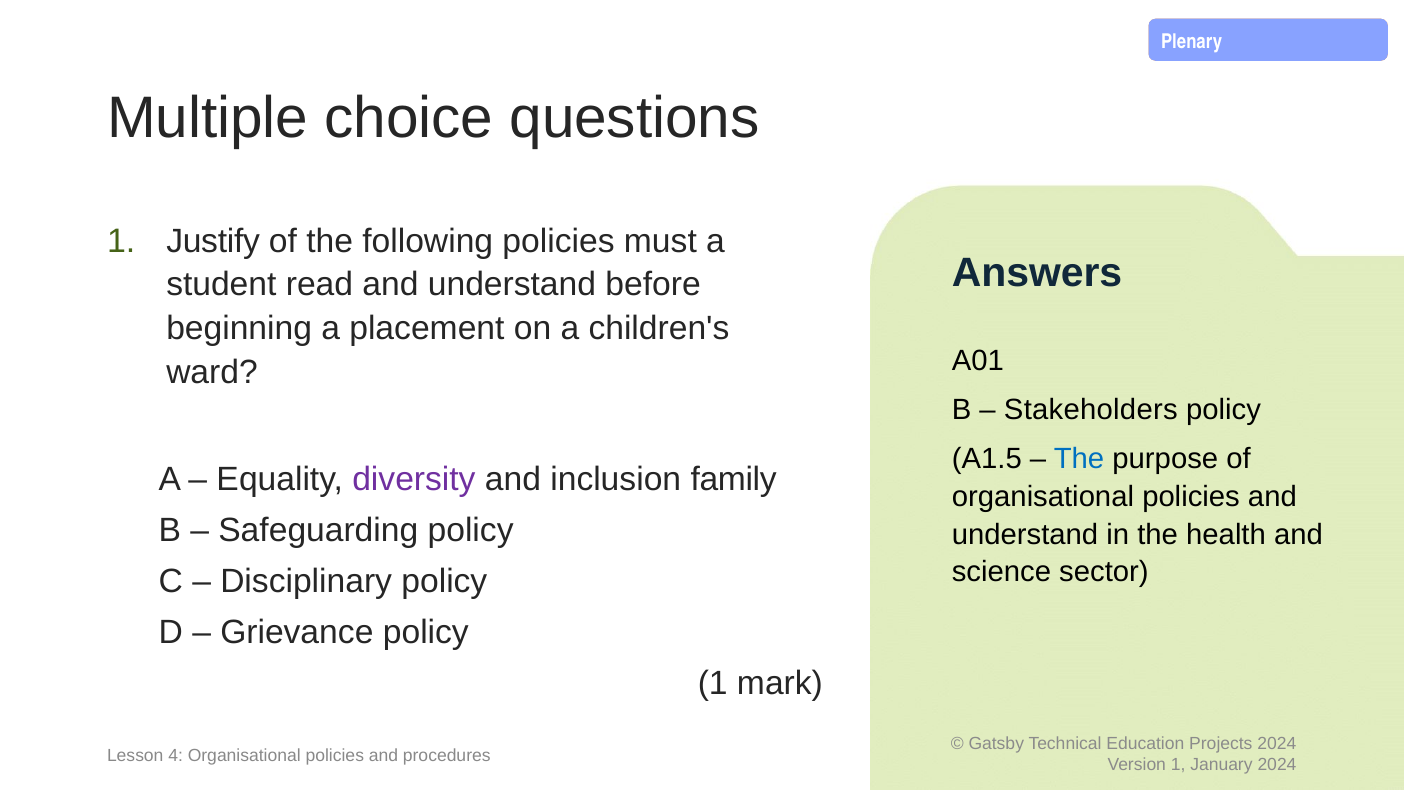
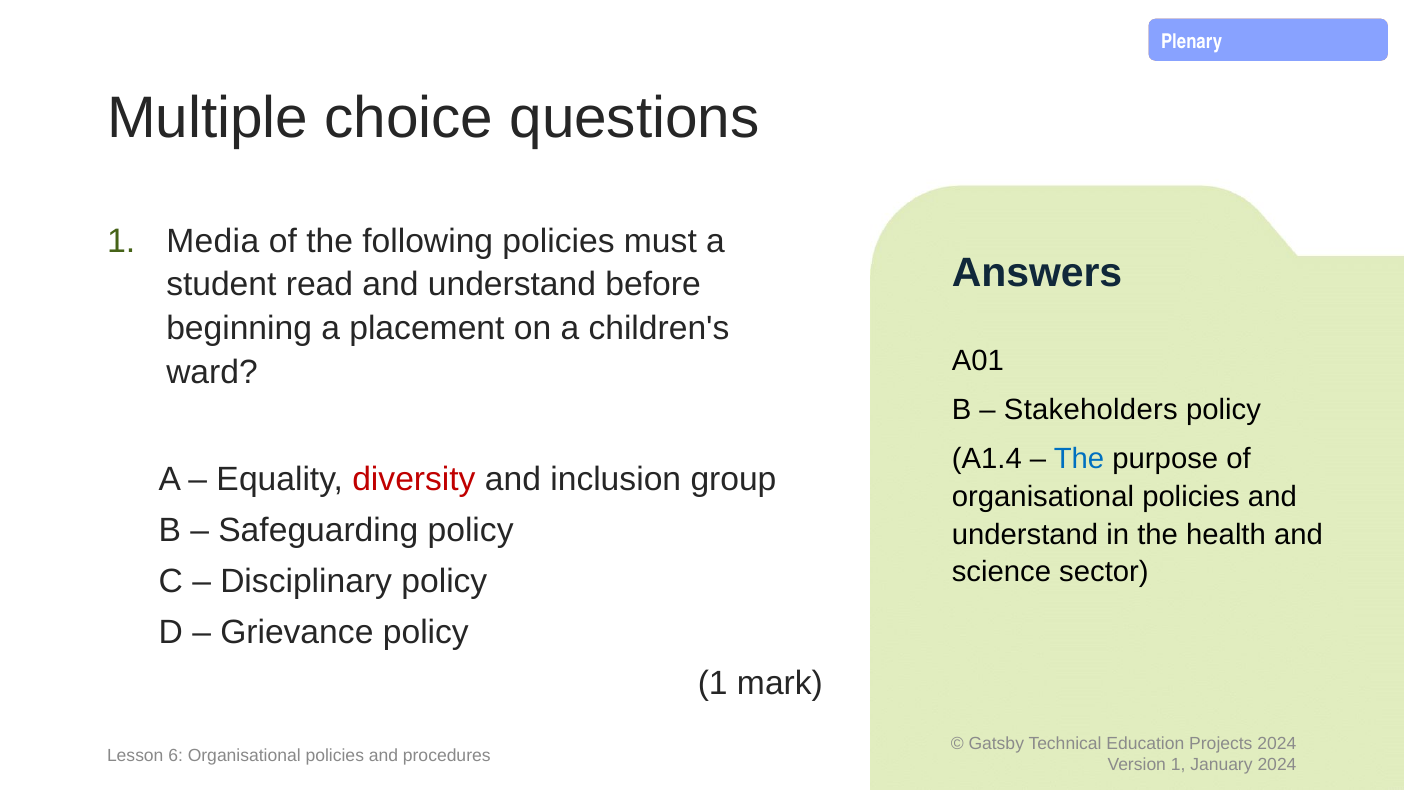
Justify: Justify -> Media (213, 241)
A1.5: A1.5 -> A1.4 (987, 459)
diversity colour: purple -> red (414, 480)
family: family -> group (733, 480)
4: 4 -> 6 (176, 755)
